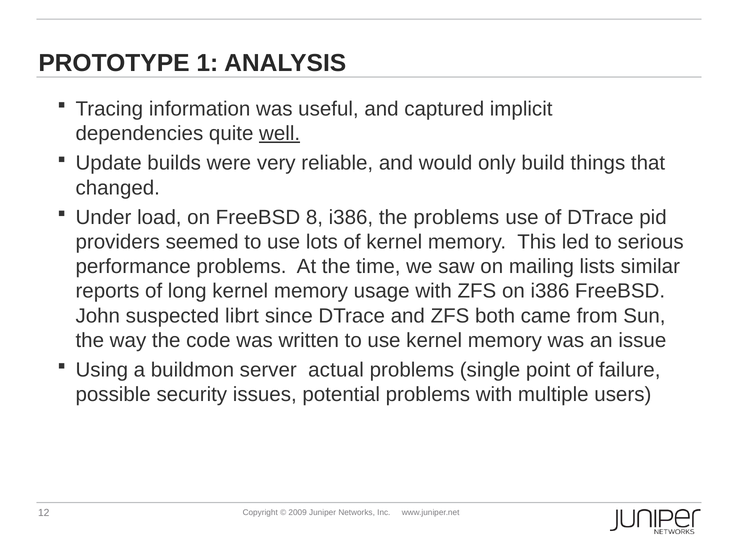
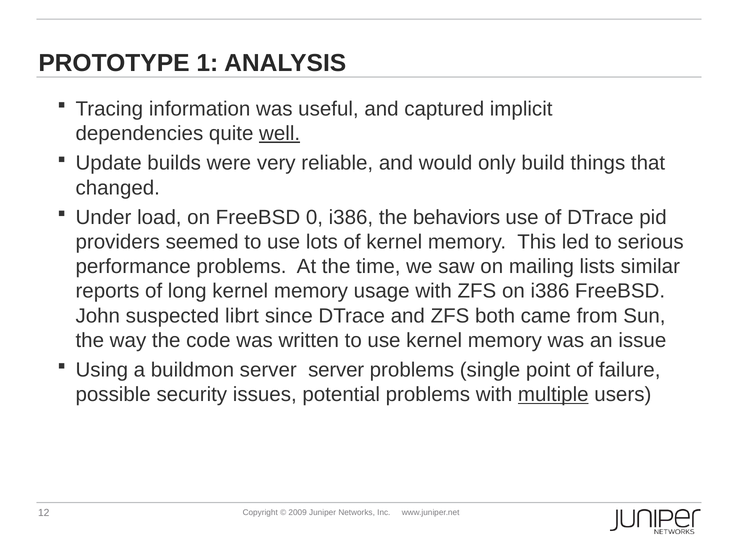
8: 8 -> 0 (314, 218)
the problems: problems -> behaviors (457, 218)
server actual: actual -> server (336, 370)
multiple underline: none -> present (553, 395)
